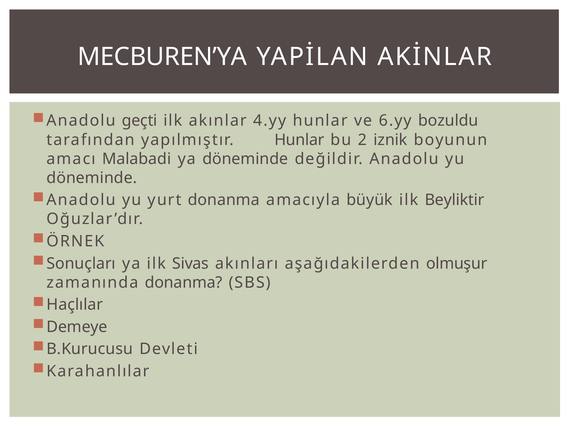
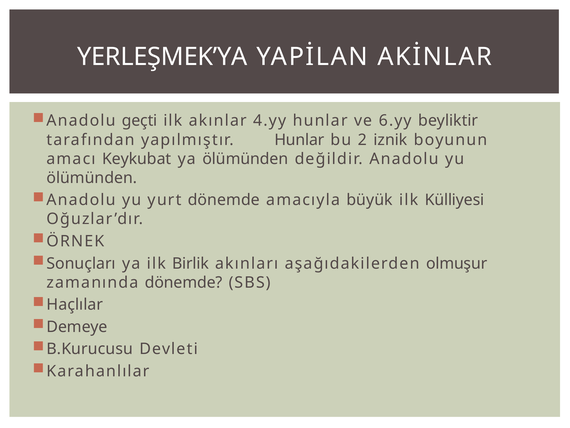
MECBUREN’YA: MECBUREN’YA -> YERLEŞMEK’YA (162, 57)
bozuldu: bozuldu -> beyliktir (448, 121)
Malabadi: Malabadi -> Keykubat (137, 159)
ya döneminde: döneminde -> ölümünden (245, 159)
döneminde: döneminde -> ölümünden (92, 178)
yurt donanma: donanma -> dönemde (224, 200)
Beyliktir: Beyliktir -> Külliyesi (454, 200)
Sivas: Sivas -> Birlik (191, 263)
zamanında donanma: donanma -> dönemde (184, 282)
